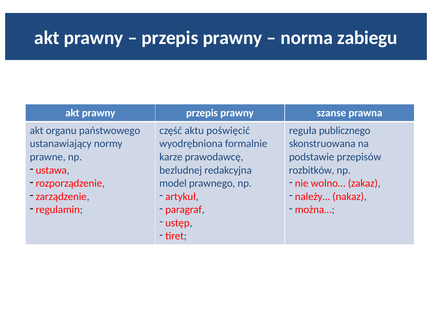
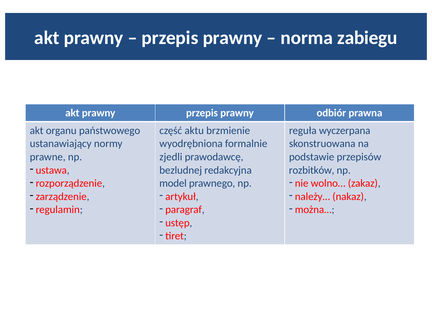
szanse: szanse -> odbiór (331, 113)
poświęcić: poświęcić -> brzmienie (228, 131)
publicznego: publicznego -> wyczerpana (345, 131)
karze: karze -> zjedli (171, 157)
